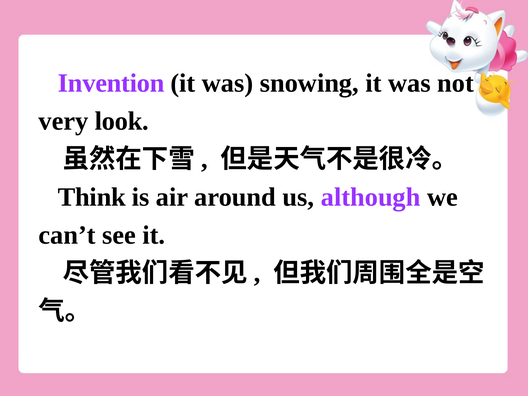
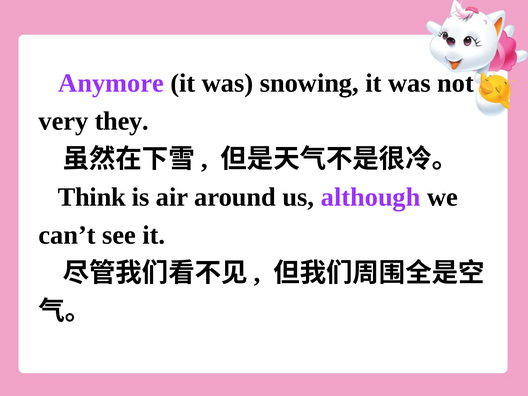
Invention: Invention -> Anymore (111, 83)
look: look -> they (122, 121)
